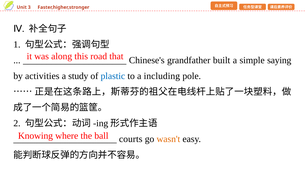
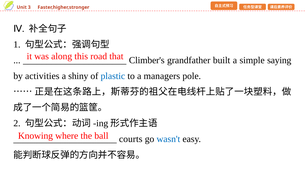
Chinese's: Chinese's -> Climber's (147, 60)
study: study -> shiny (78, 76)
including: including -> managers (162, 76)
wasn't colour: orange -> blue (168, 140)
